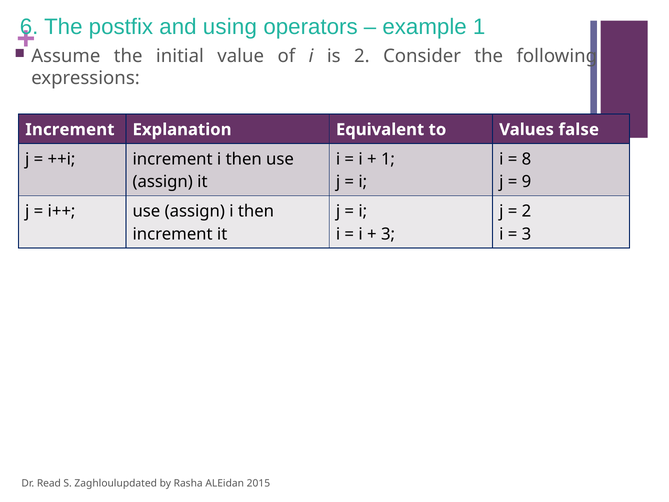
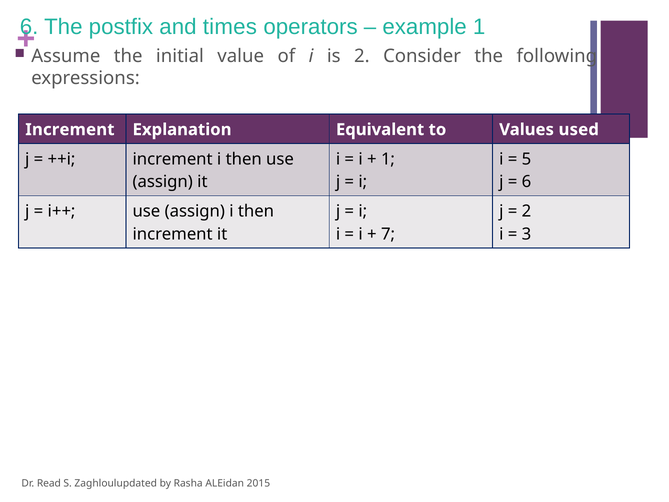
using: using -> times (230, 27)
false: false -> used (579, 130)
8: 8 -> 5 (526, 159)
9: 9 -> 6 (526, 182)
3: 3 -> 7 (388, 234)
